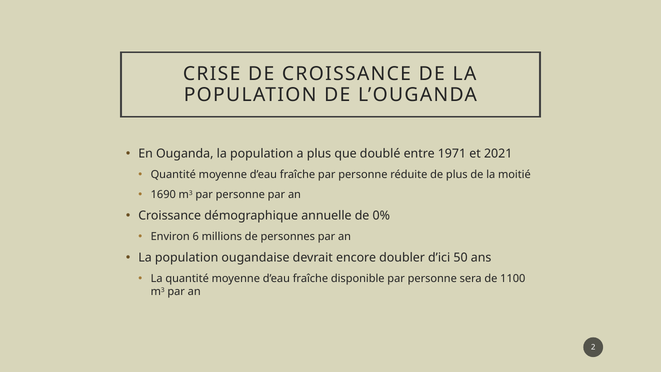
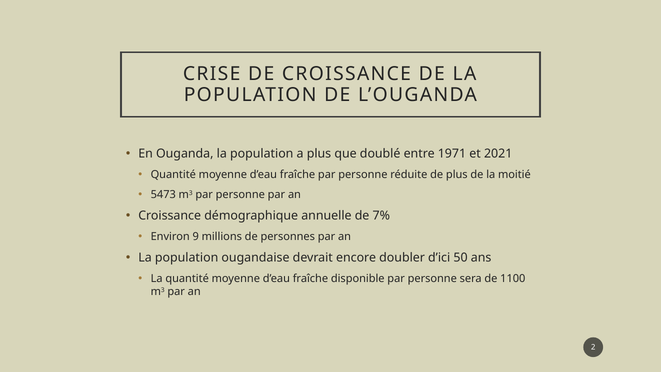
1690: 1690 -> 5473 (163, 195)
0%: 0% -> 7% (381, 216)
6: 6 -> 9 (196, 237)
